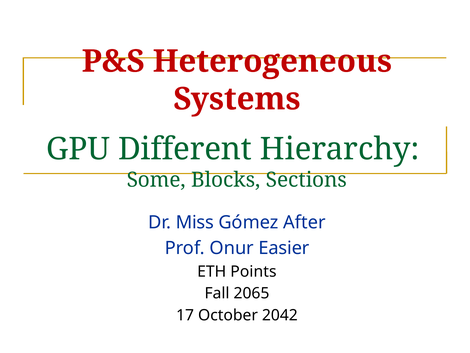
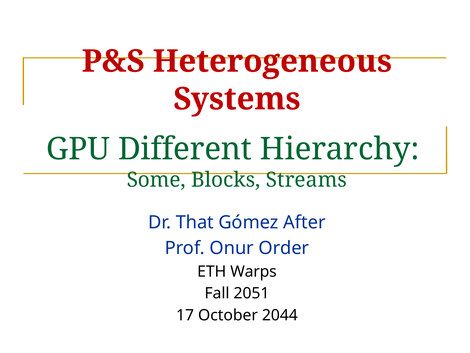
Sections: Sections -> Streams (306, 180)
Miss: Miss -> That (195, 222)
Easier: Easier -> Order (284, 248)
Points: Points -> Warps (254, 271)
2065: 2065 -> 2051 (251, 293)
2042: 2042 -> 2044 (280, 315)
